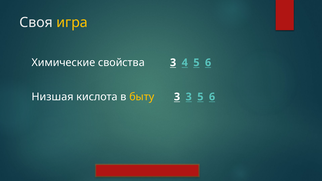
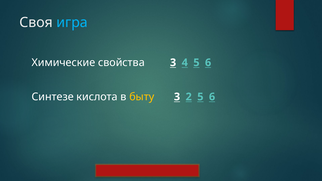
игра colour: yellow -> light blue (72, 23)
Низшая: Низшая -> Синтезе (53, 97)
3 3: 3 -> 2 (189, 97)
